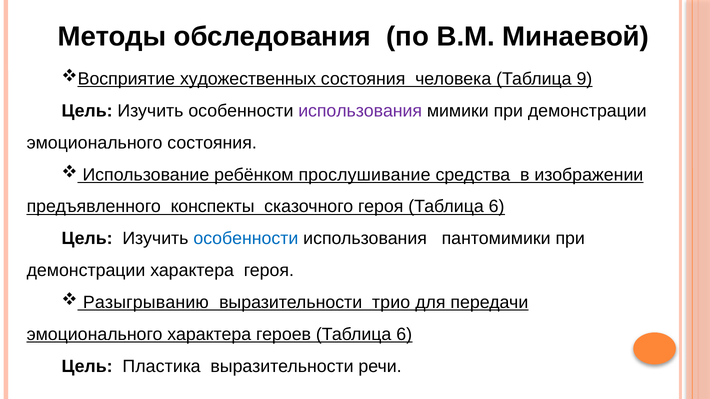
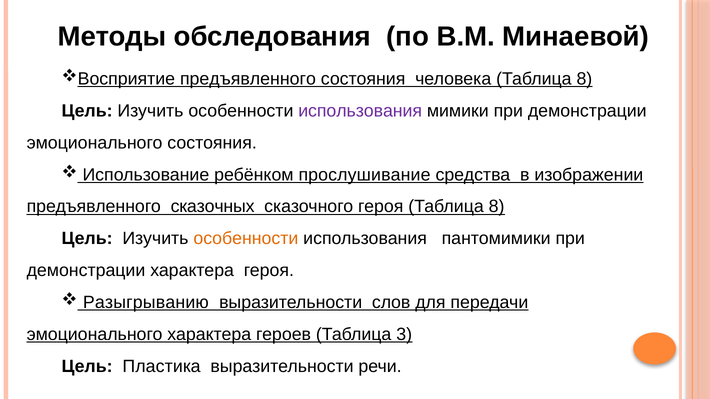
художественных: художественных -> предъявленного (248, 79)
человека Таблица 9: 9 -> 8 (584, 79)
конспекты: конспекты -> сказочных (213, 207)
героя Таблица 6: 6 -> 8 (497, 207)
особенности colour: blue -> orange (246, 239)
трио: трио -> слов (391, 303)
героев Таблица 6: 6 -> 3 (404, 335)
